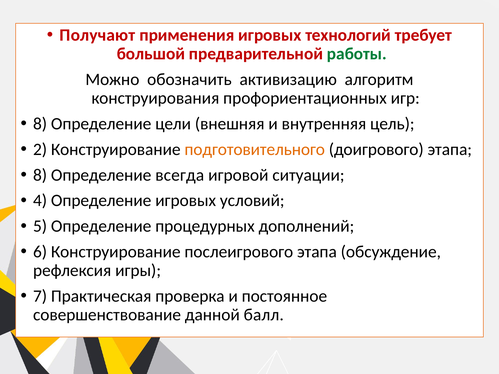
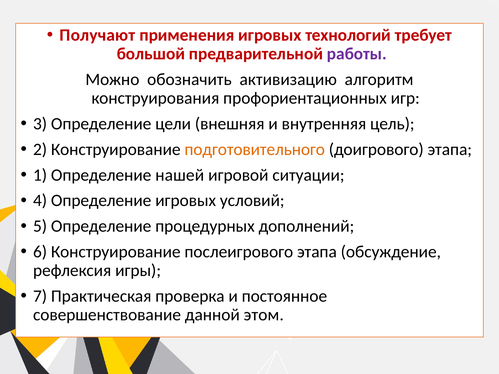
работы colour: green -> purple (357, 54)
8: 8 -> 3 (40, 124)
8: 8 -> 1 (40, 175)
всегда: всегда -> нашей (180, 175)
балл: балл -> этом (264, 315)
